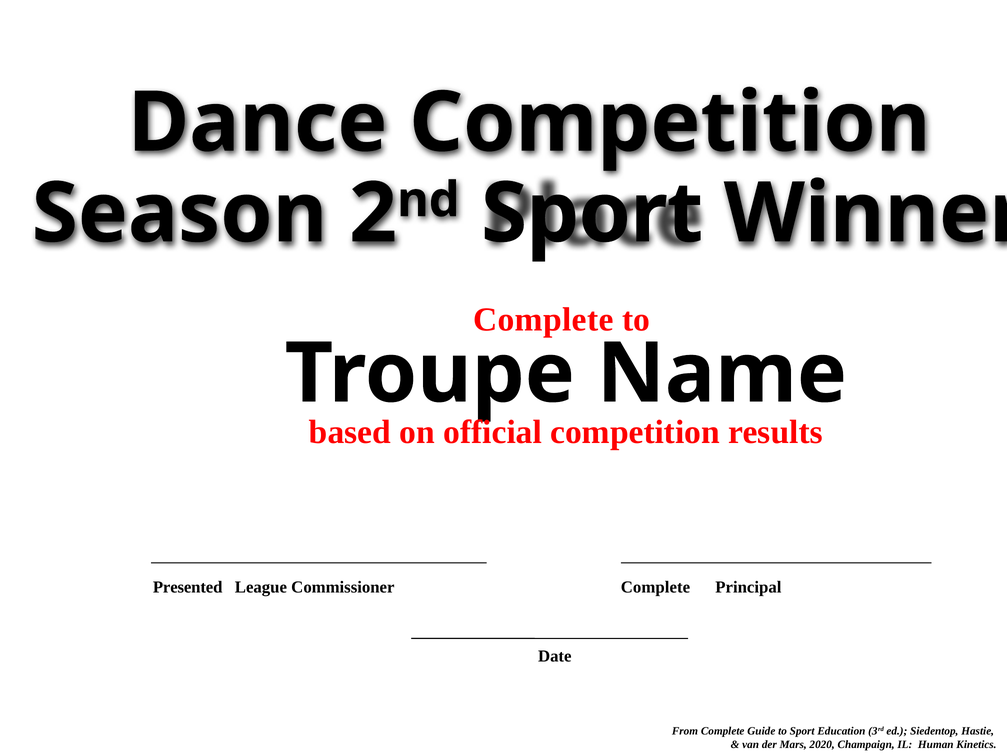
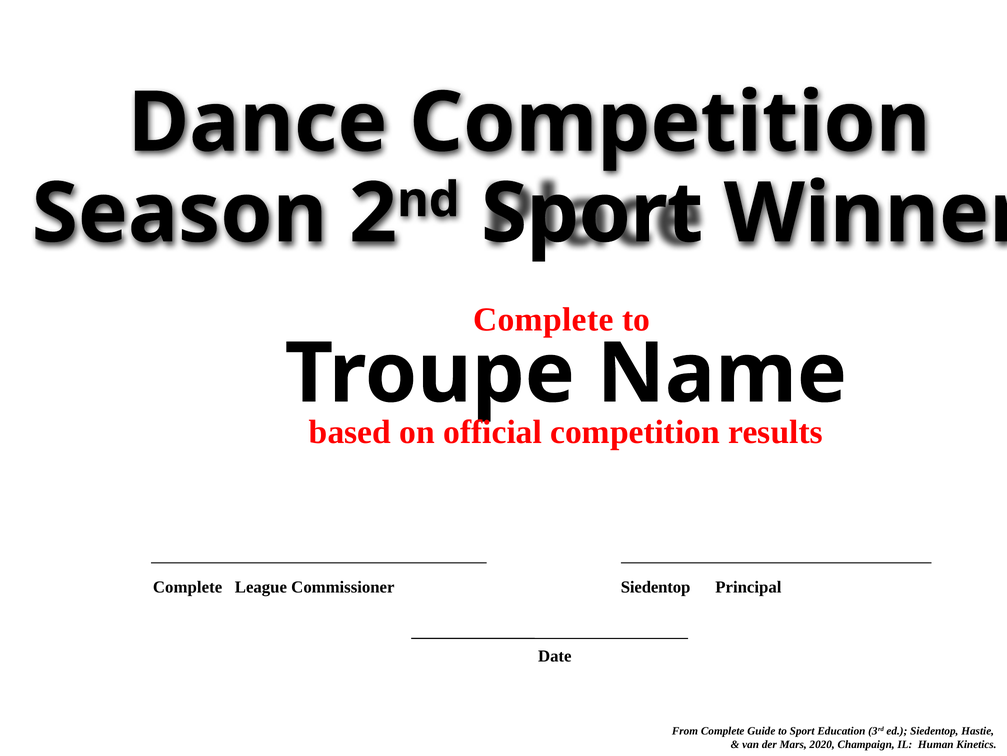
Presented: Presented -> Complete (188, 587)
Complete: Complete -> Siedentop (656, 587)
